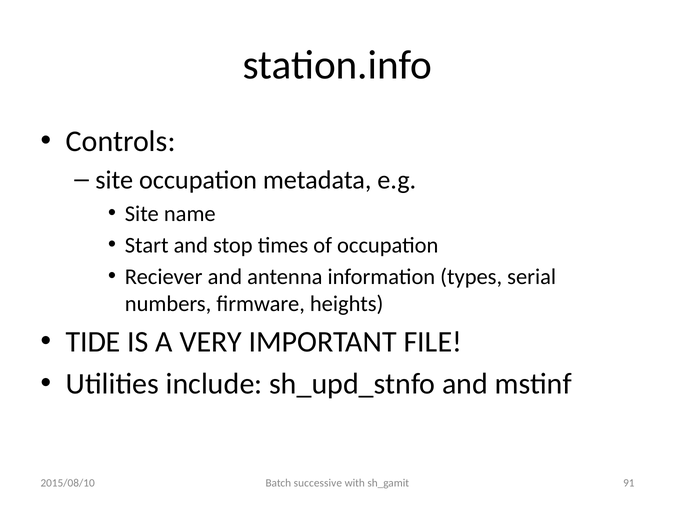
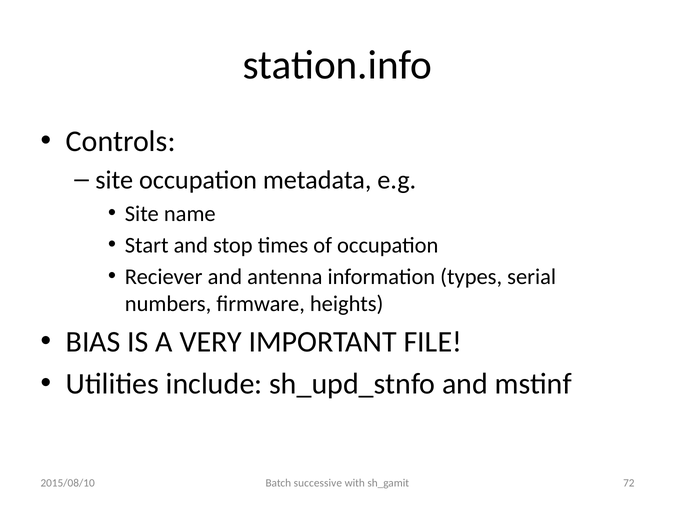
TIDE: TIDE -> BIAS (93, 342)
91: 91 -> 72 (629, 483)
